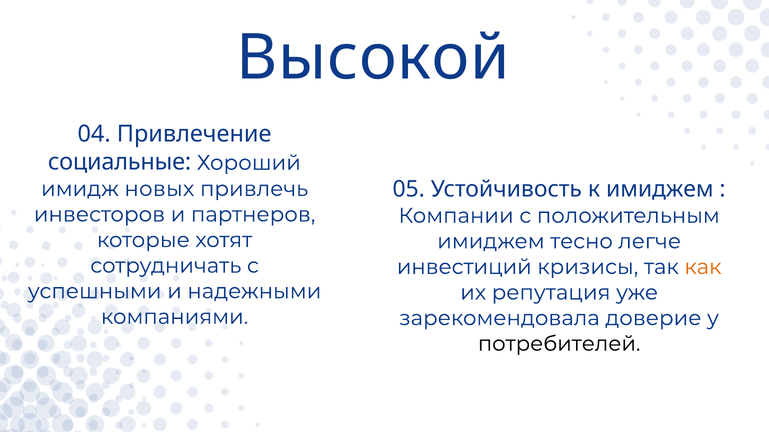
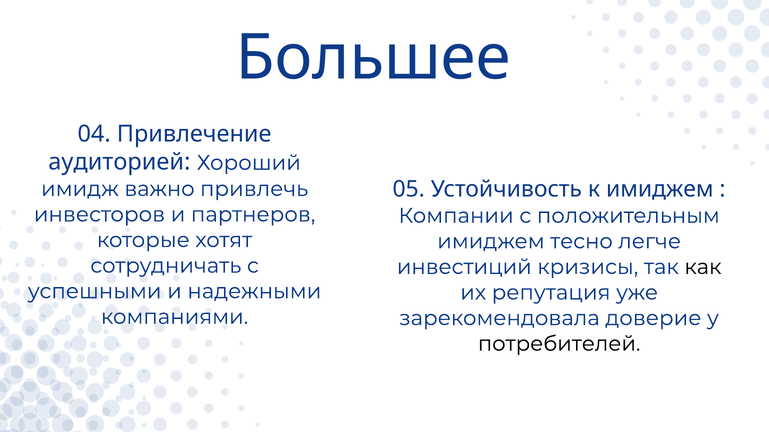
Высокой: Высокой -> Большее (373, 58)
социальные: социальные -> аудиторией (119, 162)
новых: новых -> важно (160, 189)
как colour: orange -> black (703, 267)
